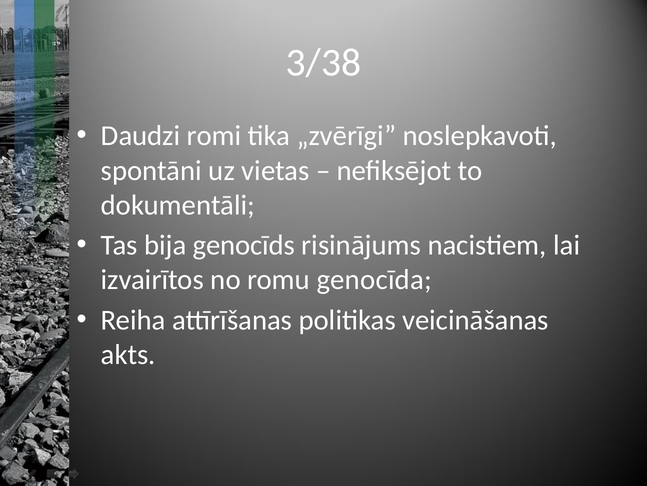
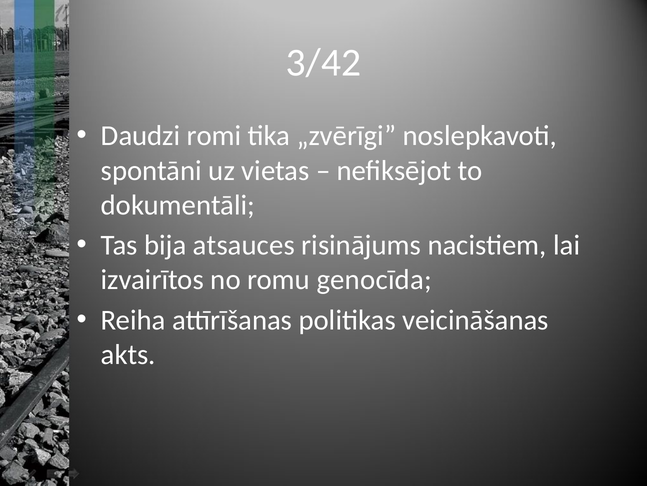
3/38: 3/38 -> 3/42 (323, 63)
genocīds: genocīds -> atsauces (244, 245)
